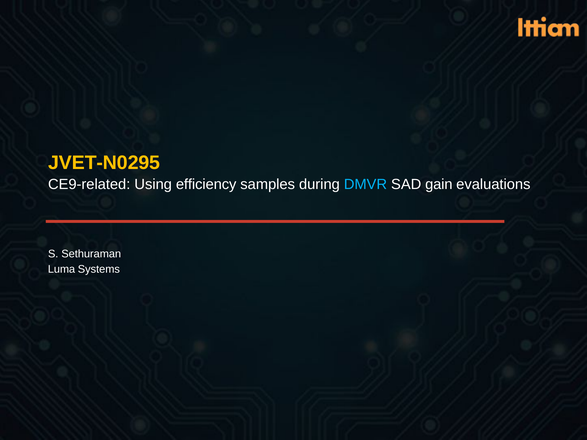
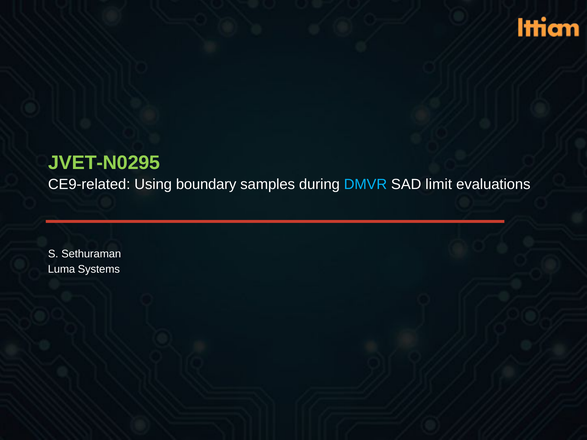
JVET-N0295 colour: yellow -> light green (104, 163)
efficiency: efficiency -> boundary (206, 184)
gain: gain -> limit (439, 184)
